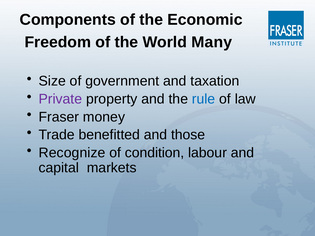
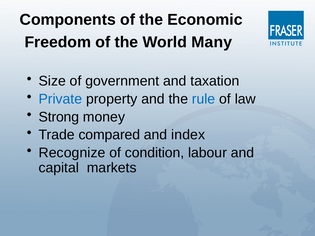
Private colour: purple -> blue (60, 99)
Fraser: Fraser -> Strong (59, 117)
benefitted: benefitted -> compared (109, 135)
those: those -> index (188, 135)
